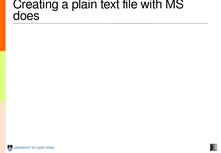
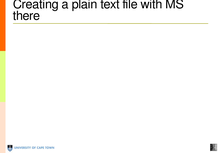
does: does -> there (26, 16)
